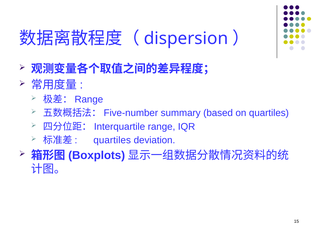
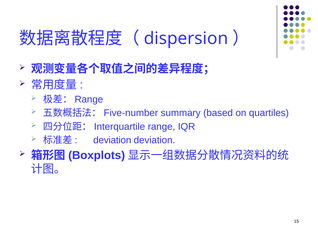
quartiles: quartiles -> deviation (112, 140)
